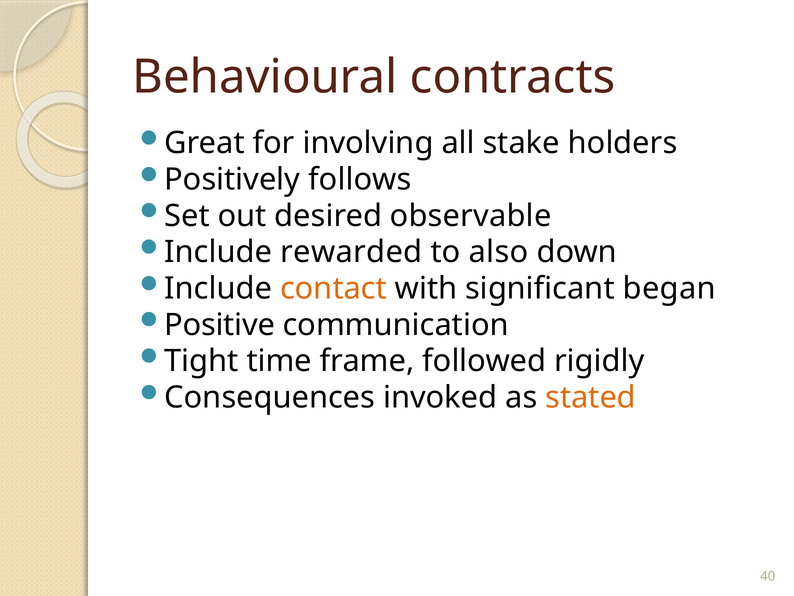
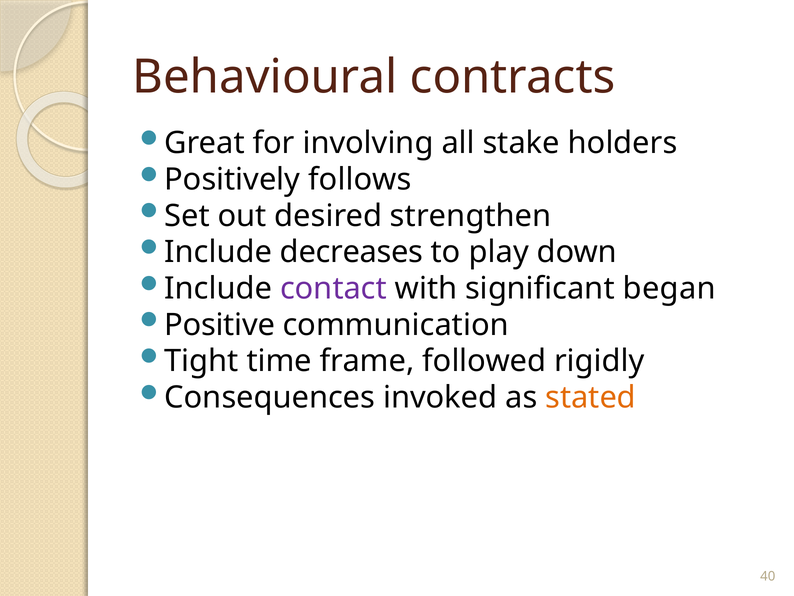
observable: observable -> strengthen (471, 216)
rewarded: rewarded -> decreases (352, 252)
also: also -> play (499, 252)
contact colour: orange -> purple (333, 288)
